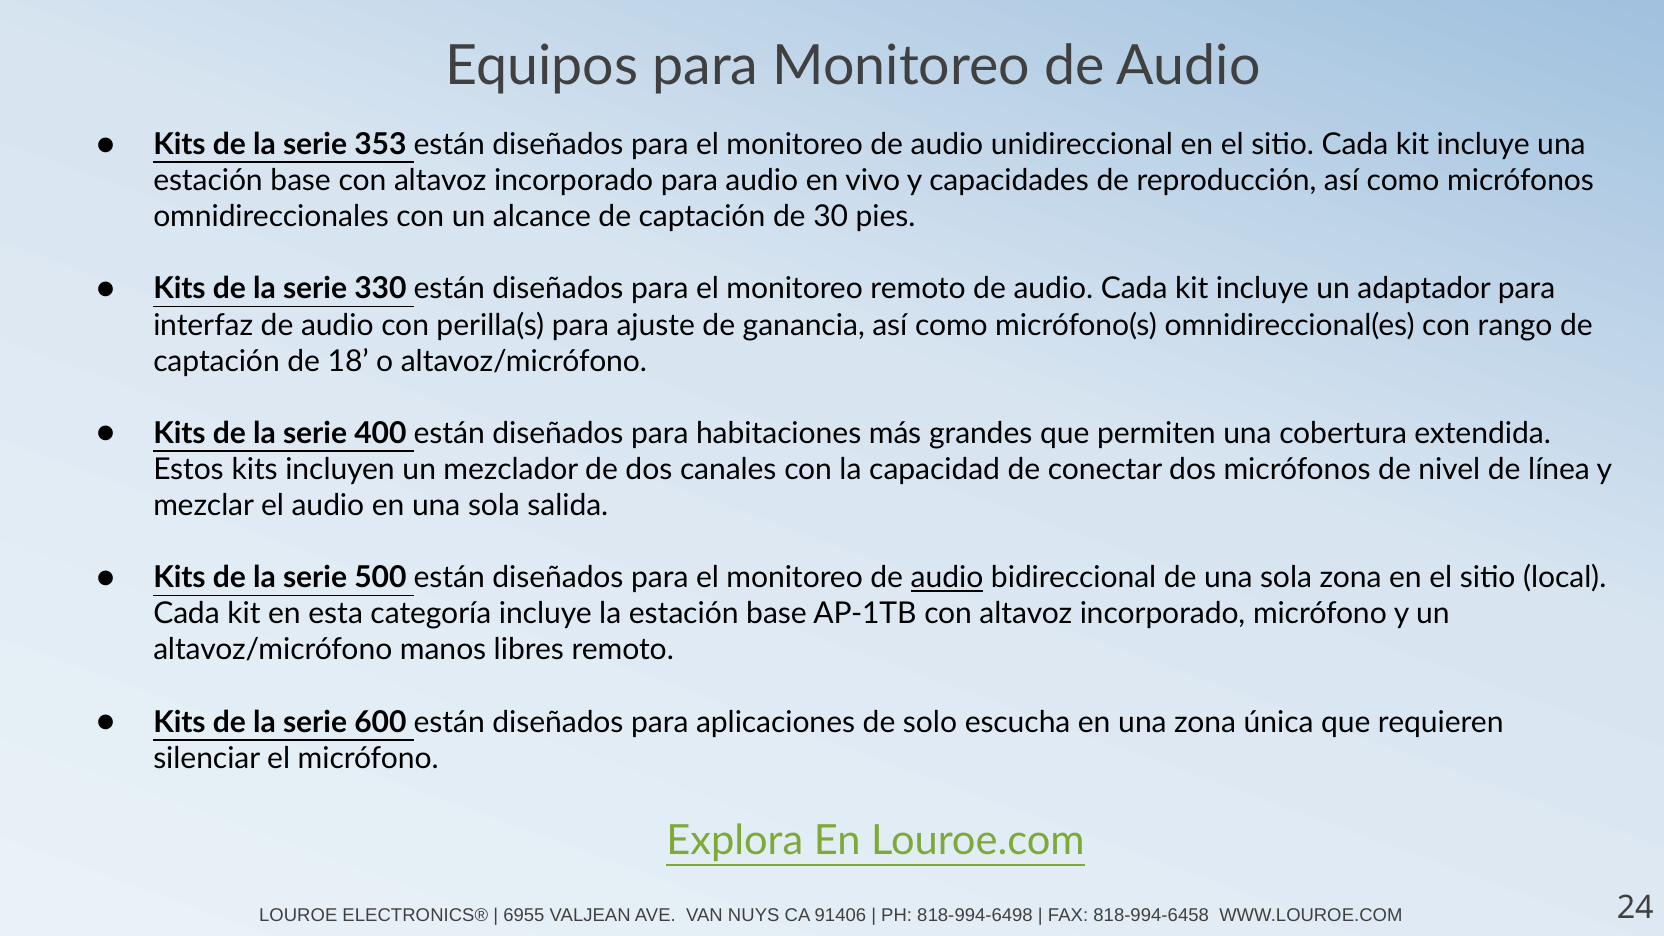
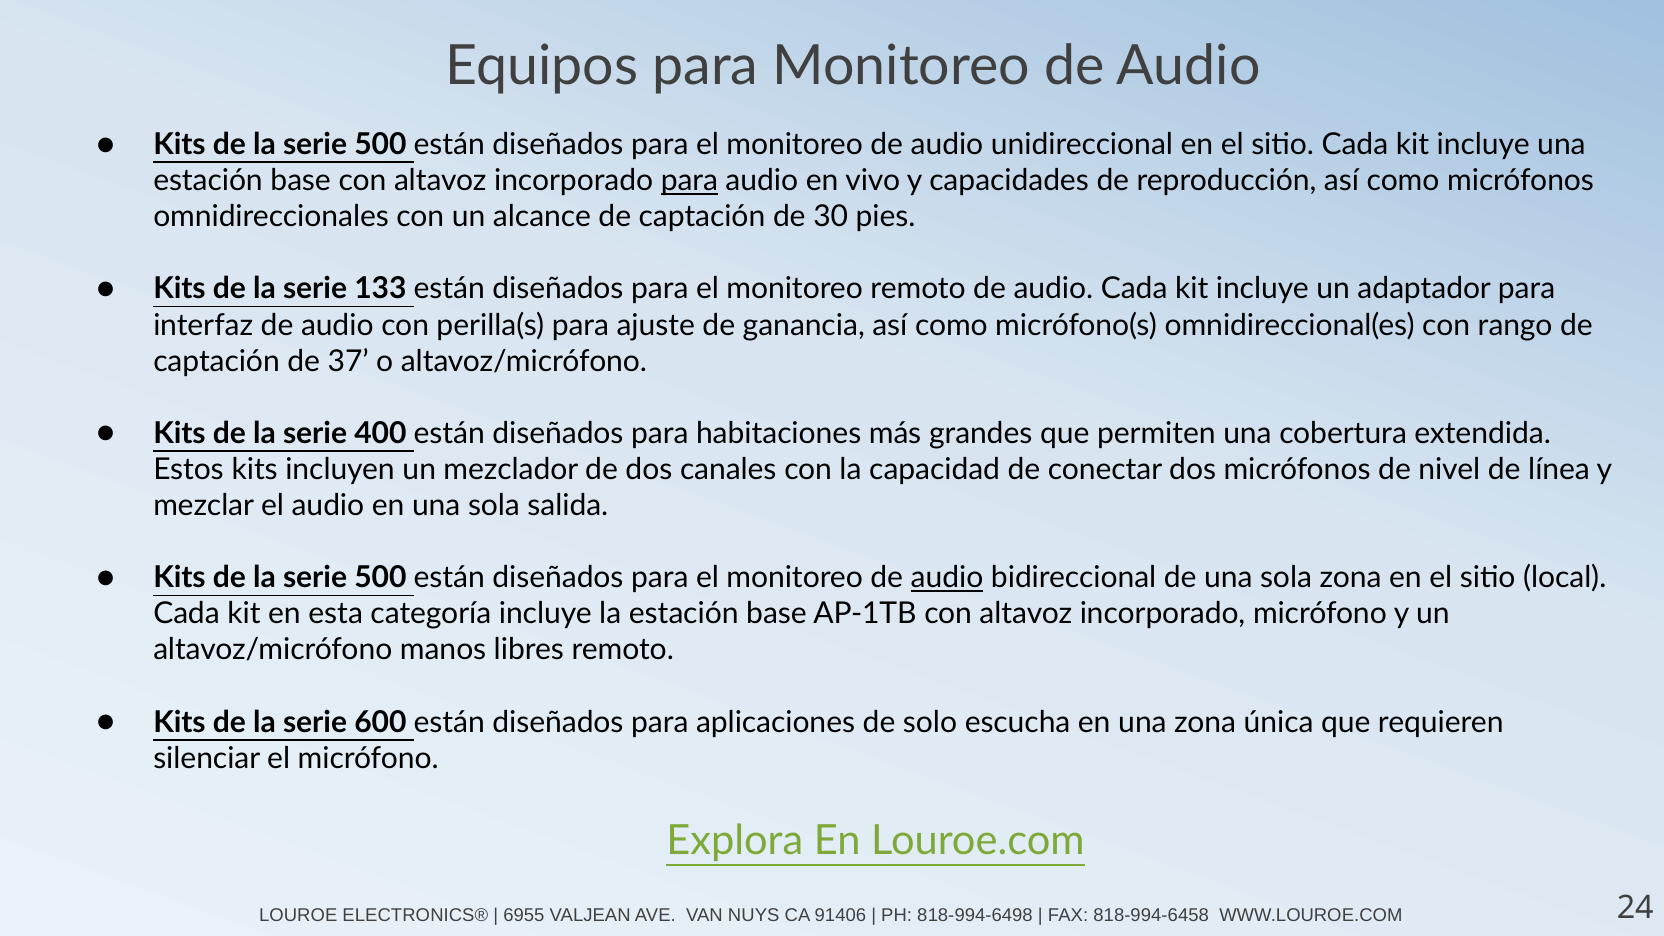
353: 353 -> 500 (380, 145)
para underline: none -> present (689, 181)
330: 330 -> 133 (380, 289)
18: 18 -> 37 (348, 361)
